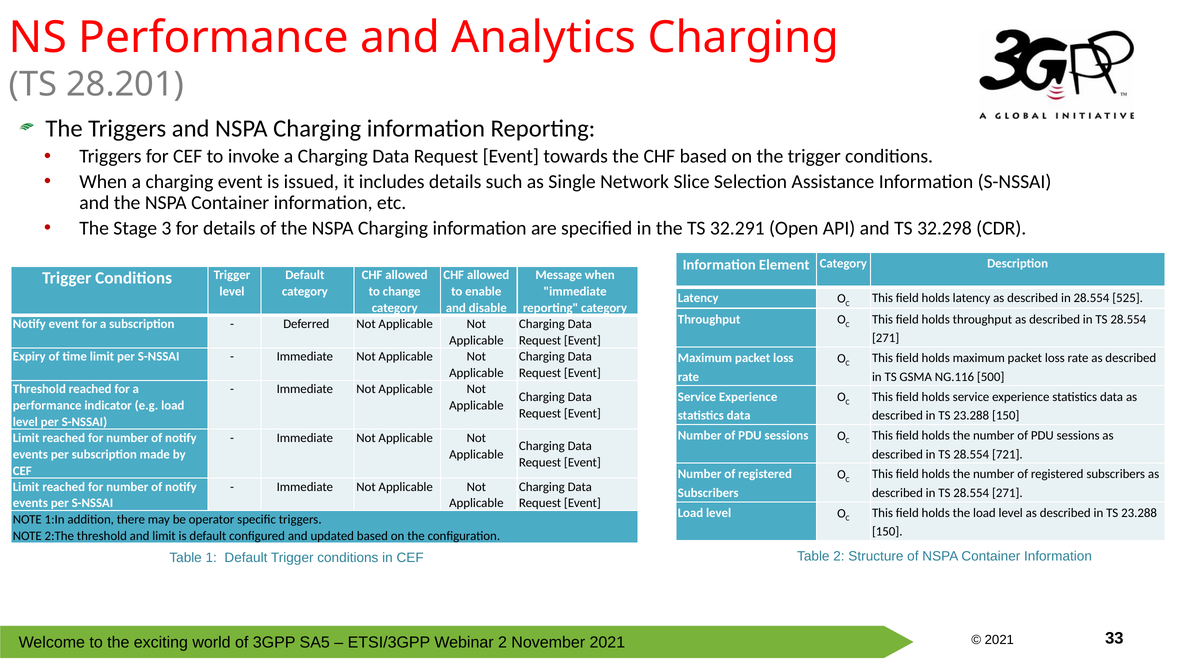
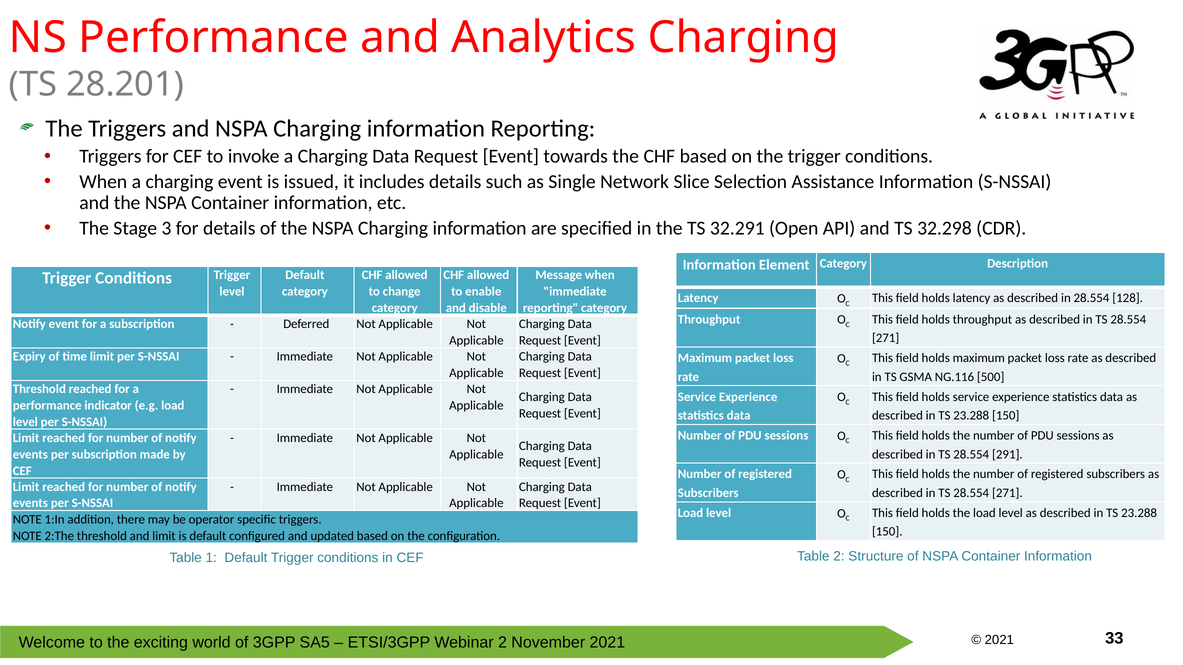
525: 525 -> 128 (1128, 298)
721: 721 -> 291 (1007, 455)
